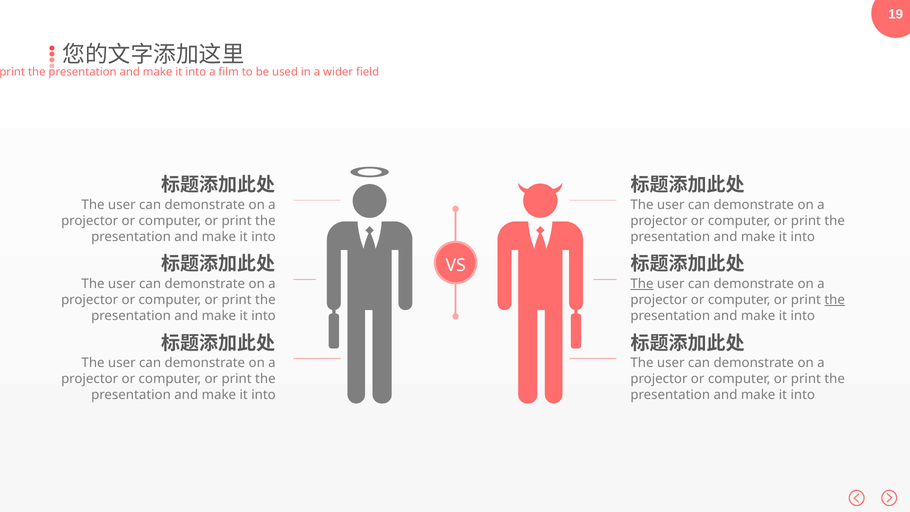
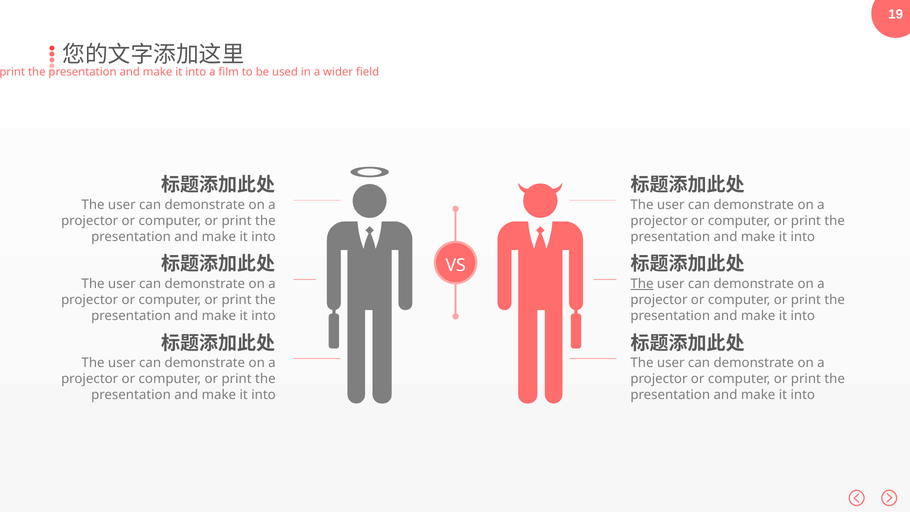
the underline: present -> none (835, 300)
